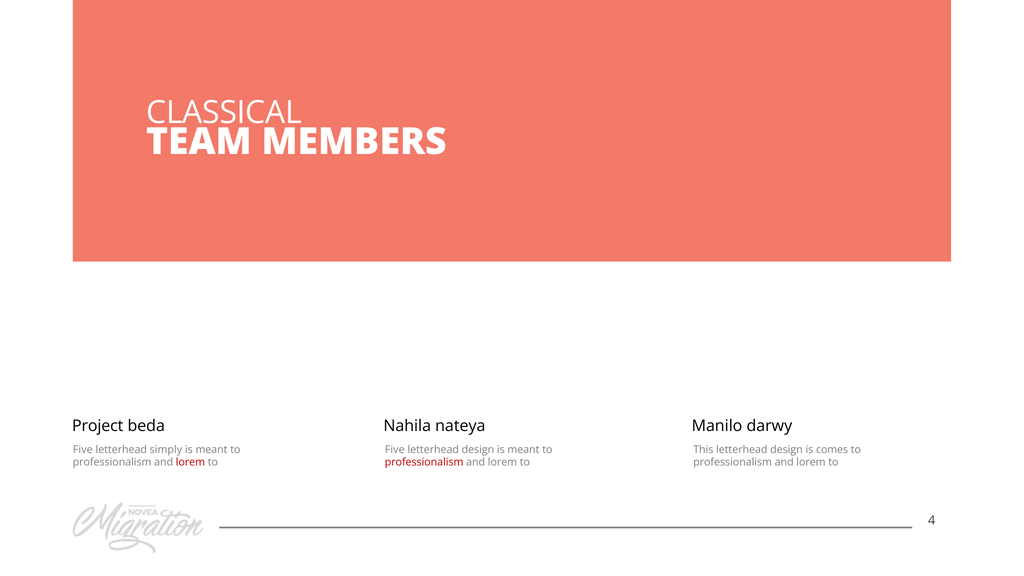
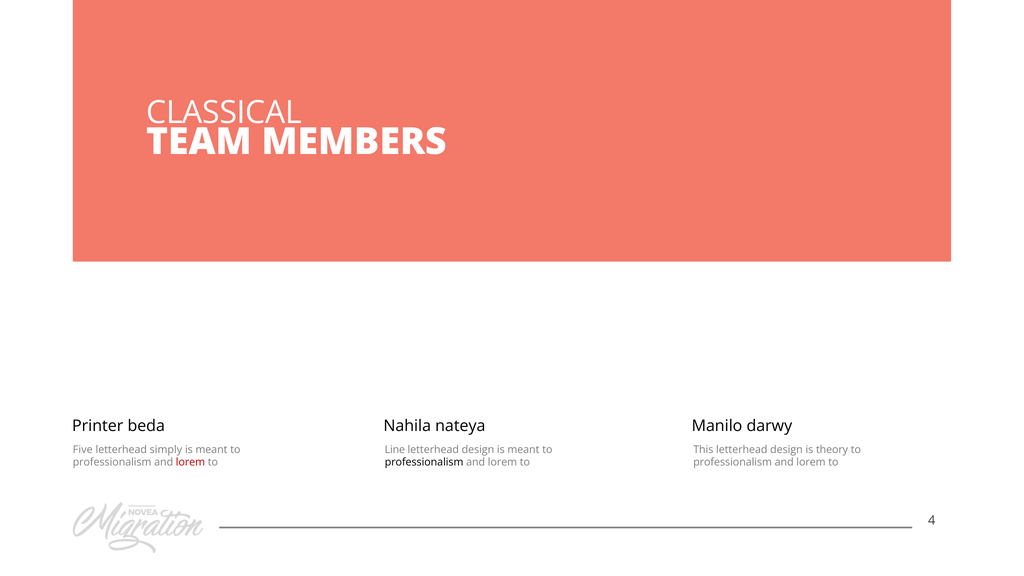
Project: Project -> Printer (98, 426)
Five: Five -> Line (395, 450)
comes: comes -> theory (832, 450)
professionalism colour: red -> black (424, 462)
